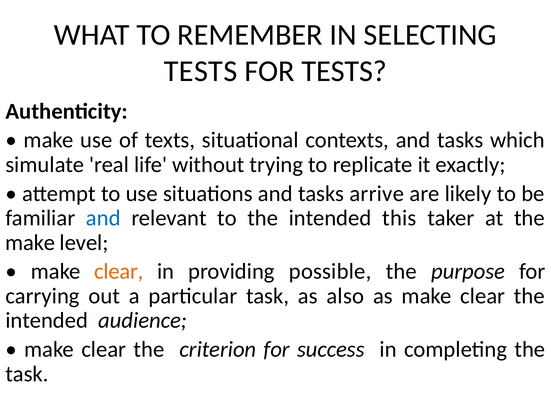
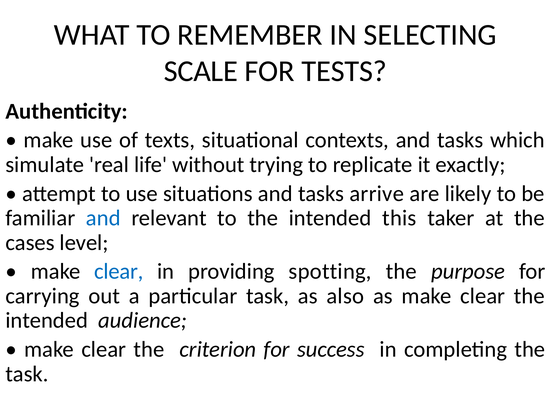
TESTS: TESTS -> SCALE (201, 71)
make: make -> cases (30, 243)
clear colour: orange -> blue (119, 272)
possible: possible -> spotting (330, 272)
